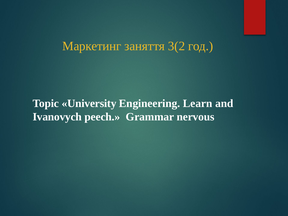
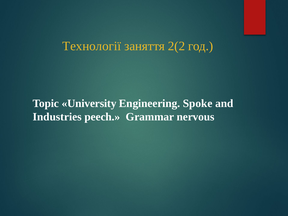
Маркетинг: Маркетинг -> Технології (92, 46)
3(2: 3(2 -> 2(2 (176, 46)
Learn: Learn -> Spoke (198, 103)
Ivanovych: Ivanovych -> Industries (57, 117)
